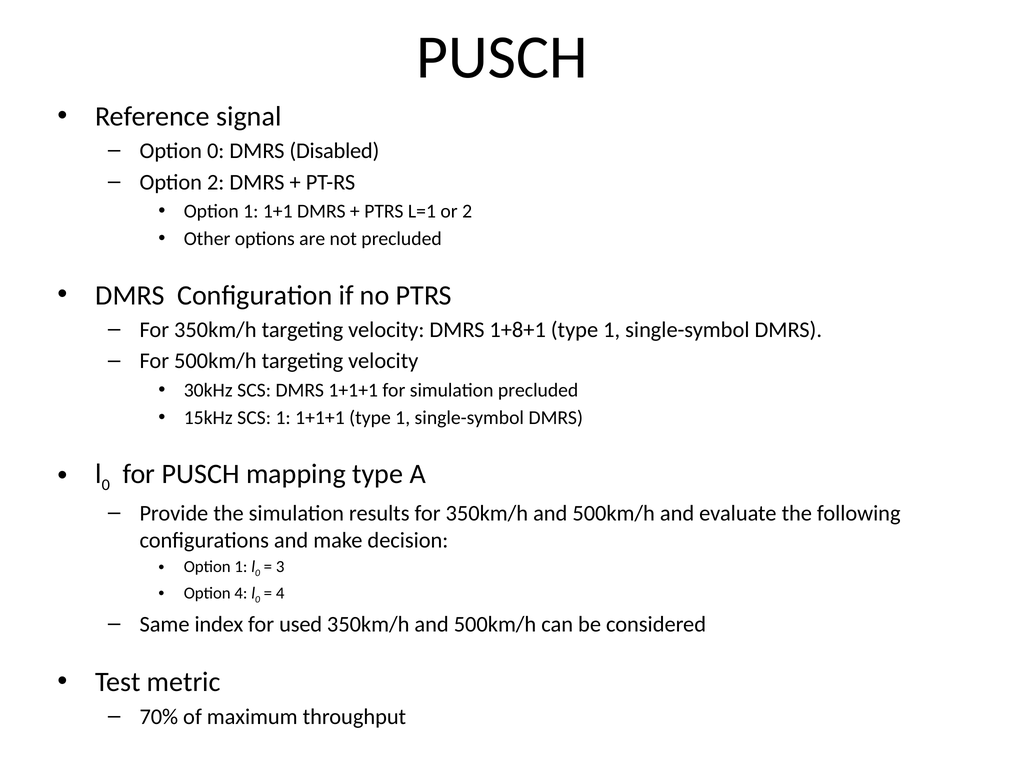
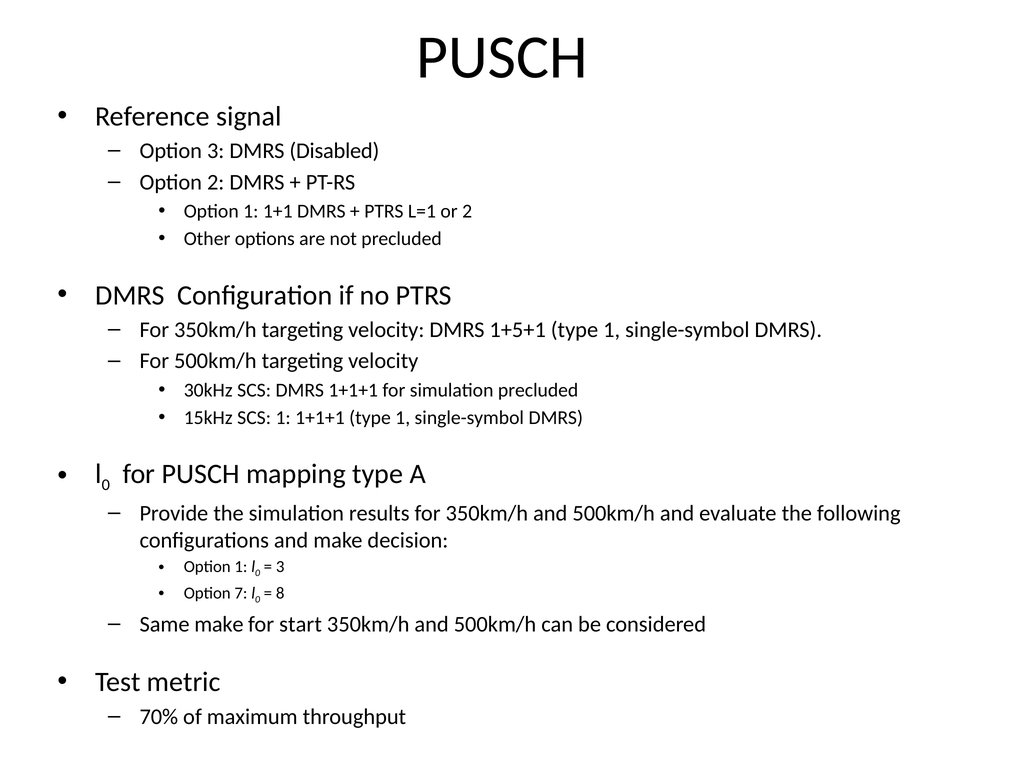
Option 0: 0 -> 3 (216, 151)
1+8+1: 1+8+1 -> 1+5+1 (518, 330)
Option 4: 4 -> 7 (241, 593)
4: 4 -> 8 (280, 593)
Same index: index -> make (219, 624)
used: used -> start (301, 624)
